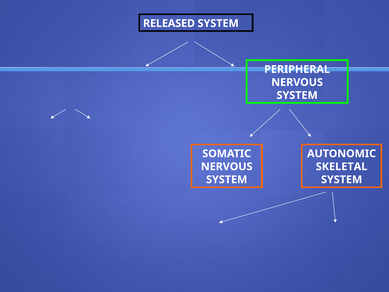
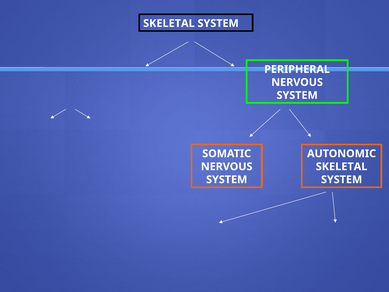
RELEASED: RELEASED -> SKELETAL (169, 23)
